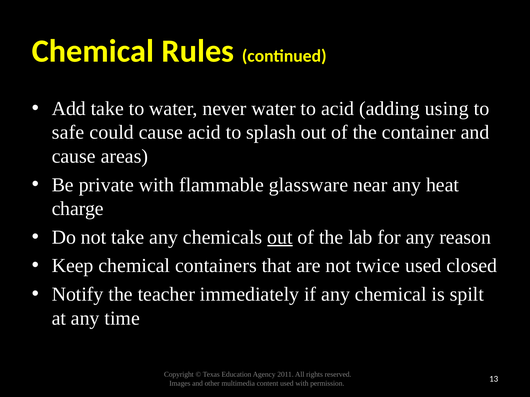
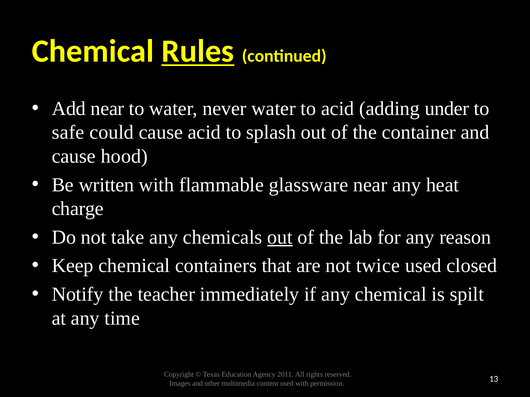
Rules underline: none -> present (198, 51)
Add take: take -> near (107, 109)
using: using -> under (447, 109)
areas: areas -> hood (124, 156)
private: private -> written (106, 185)
